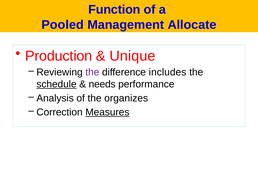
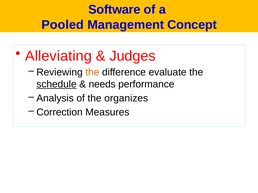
Function: Function -> Software (114, 10)
Allocate: Allocate -> Concept (192, 25)
Production: Production -> Alleviating (58, 56)
Unique: Unique -> Judges (133, 56)
the colour: purple -> orange (92, 72)
includes: includes -> evaluate (168, 72)
Measures underline: present -> none (107, 113)
